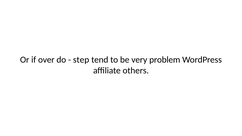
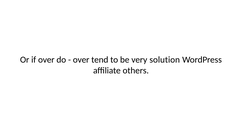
step: step -> over (81, 60)
problem: problem -> solution (165, 60)
